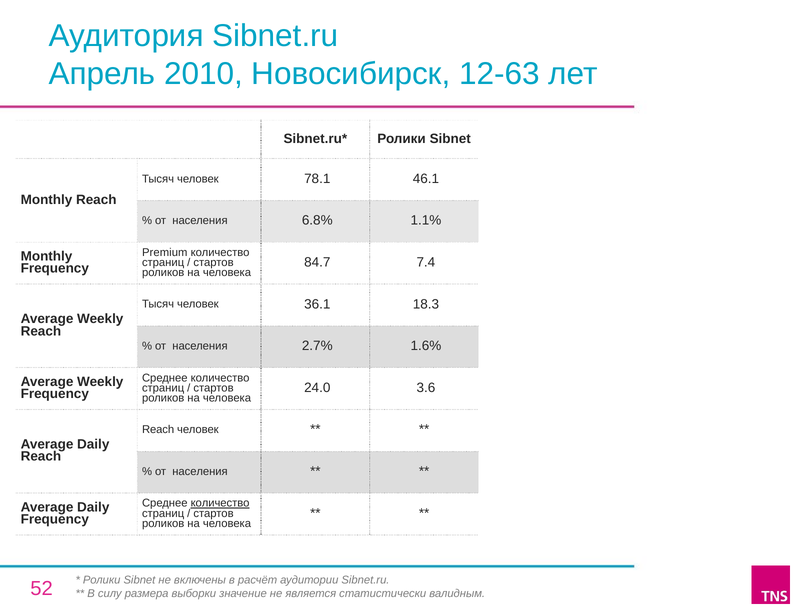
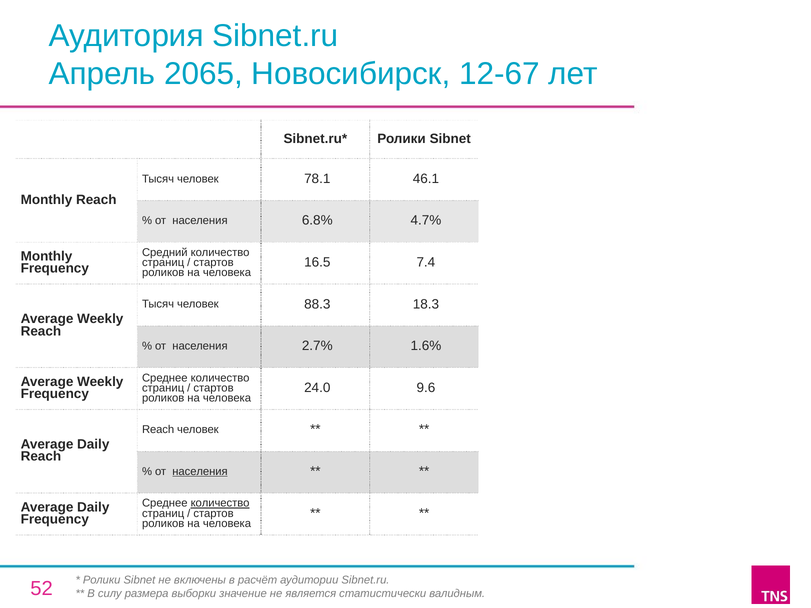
2010: 2010 -> 2065 (204, 74)
12-63: 12-63 -> 12-67 (499, 74)
1.1%: 1.1% -> 4.7% (426, 221)
Premium: Premium -> Средний (165, 252)
84.7: 84.7 -> 16.5 (317, 262)
36.1: 36.1 -> 88.3 (317, 304)
3.6: 3.6 -> 9.6 (426, 388)
населения underline: none -> present (200, 472)
